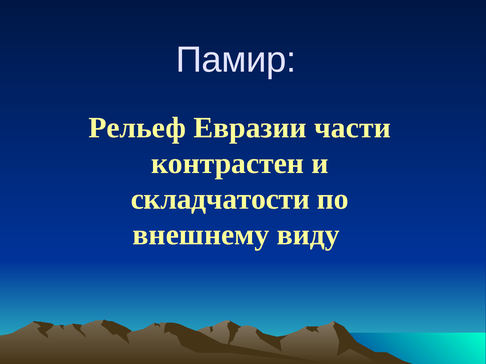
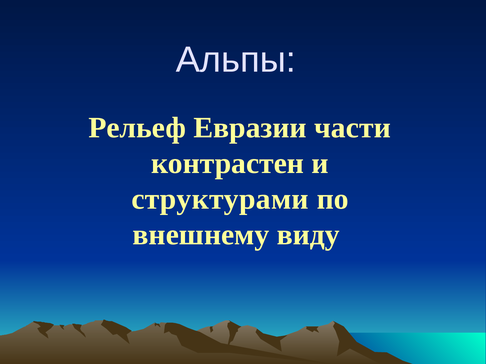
Памир: Памир -> Альпы (236, 60)
складчатости: складчатости -> структурами (220, 199)
